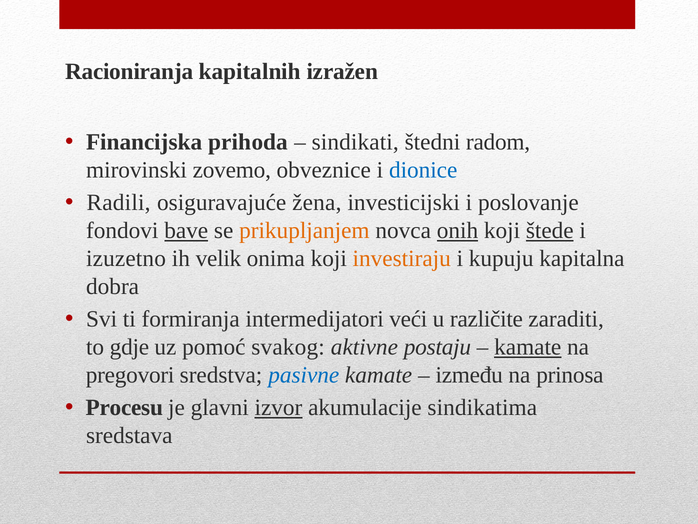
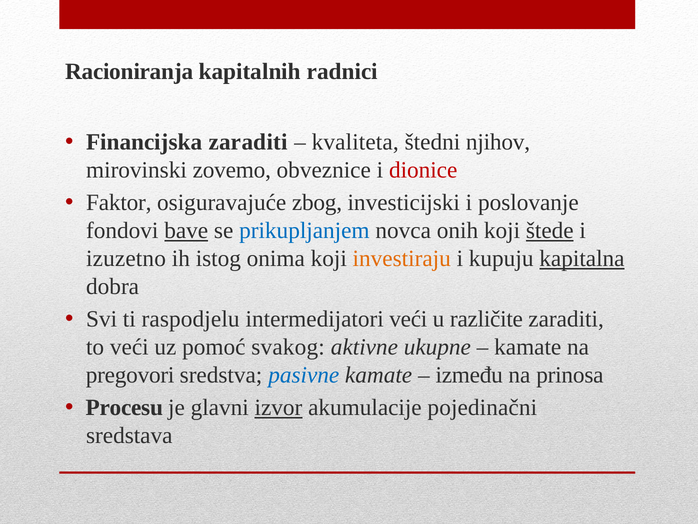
izražen: izražen -> radnici (342, 71)
Financijska prihoda: prihoda -> zaraditi (248, 142)
sindikati: sindikati -> kvaliteta (355, 142)
radom: radom -> njihov (498, 142)
dionice colour: blue -> red (423, 170)
Radili: Radili -> Faktor (119, 203)
žena: žena -> zbog (317, 203)
prikupljanjem colour: orange -> blue (304, 230)
onih underline: present -> none (457, 230)
velik: velik -> istog (218, 258)
kapitalna underline: none -> present (582, 258)
formiranja: formiranja -> raspodjelu (191, 319)
to gdje: gdje -> veći (129, 347)
postaju: postaju -> ukupne (437, 347)
kamate underline: present -> none (528, 347)
sindikatima: sindikatima -> pojedinačni (482, 407)
